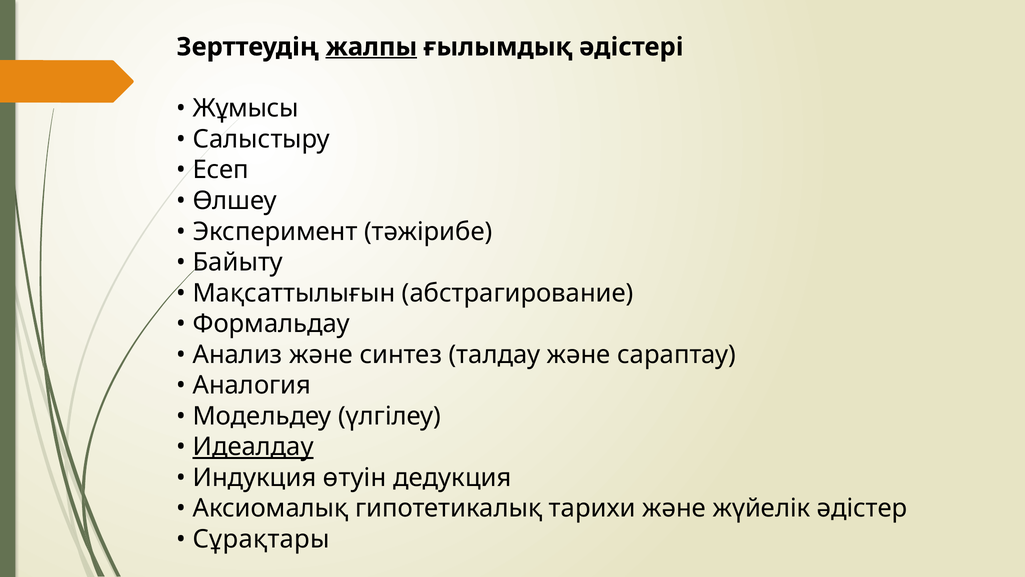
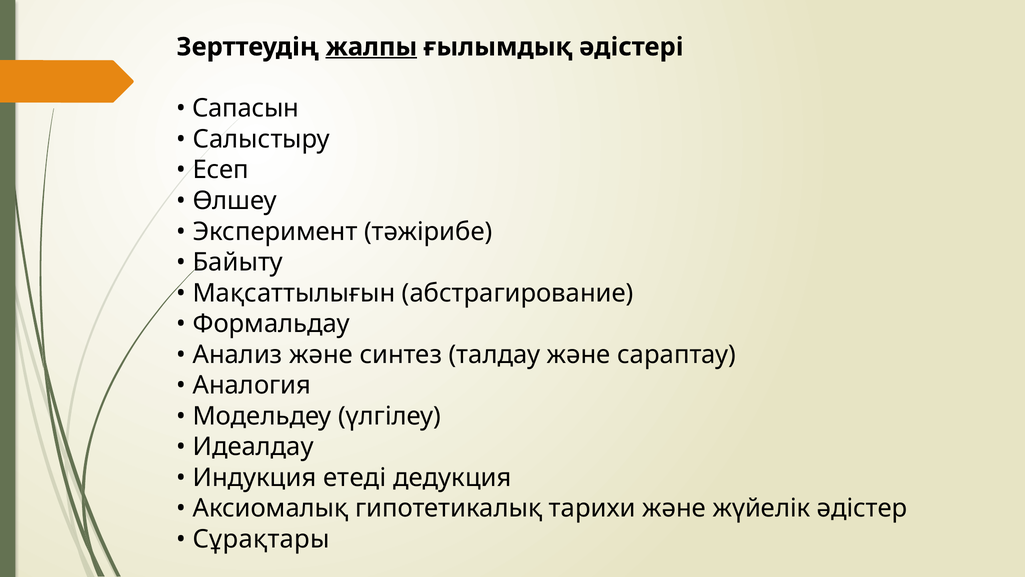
Жұмысы: Жұмысы -> Сапасын (246, 108)
Идеалдау underline: present -> none (253, 447)
өтуін: өтуін -> етеді (355, 477)
